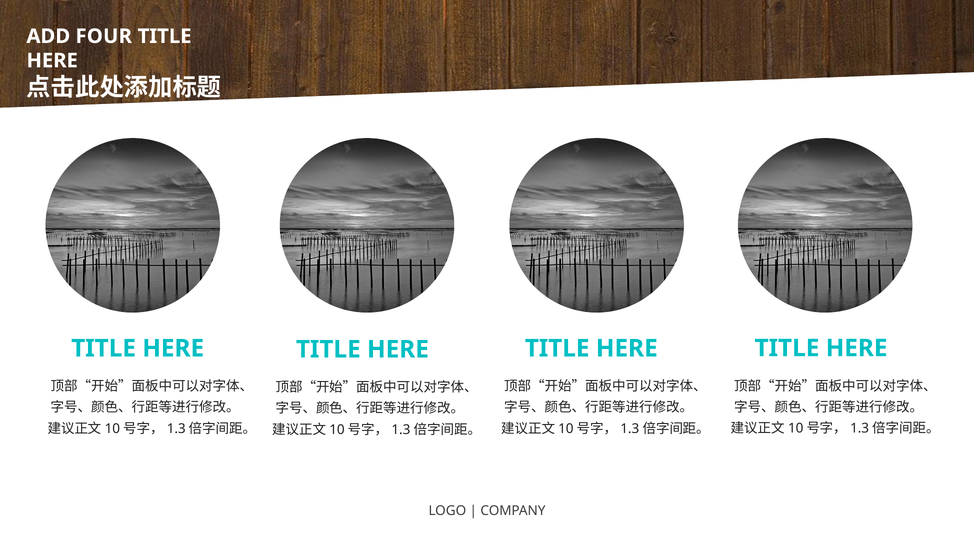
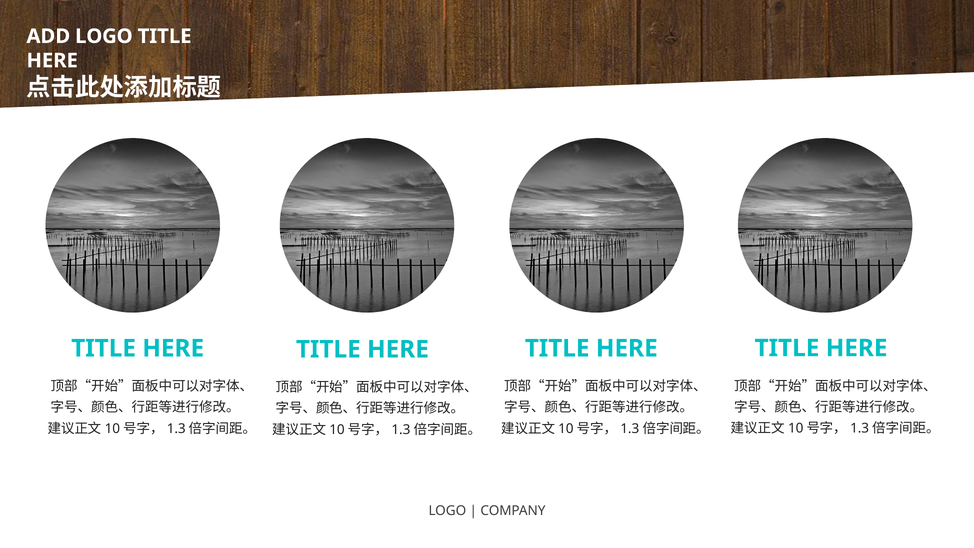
ADD FOUR: FOUR -> LOGO (104, 36)
